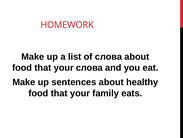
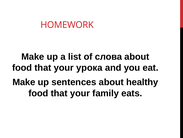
your слова: слова -> урока (89, 67)
